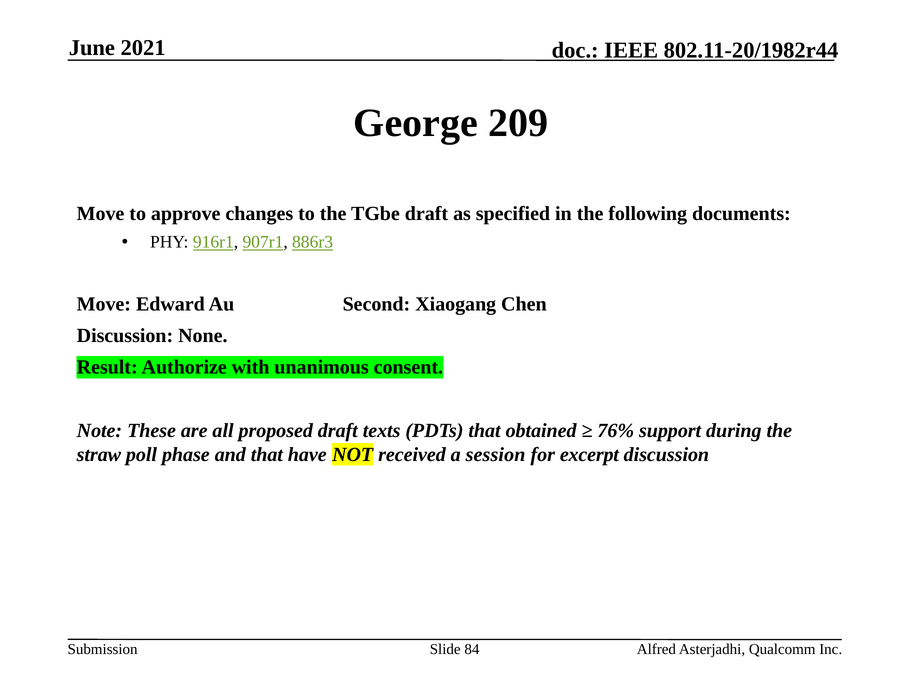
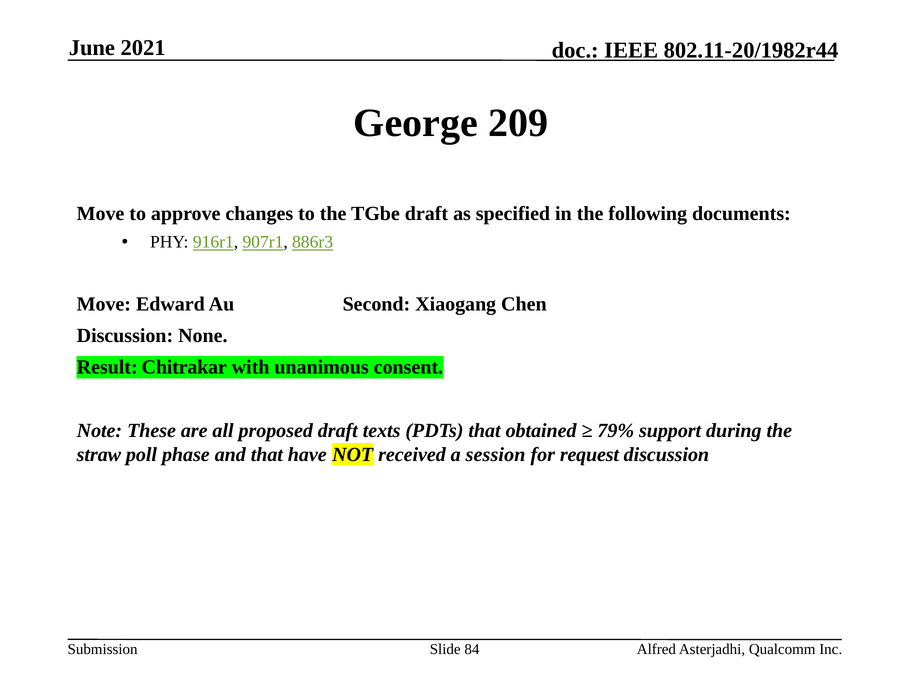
Authorize: Authorize -> Chitrakar (184, 367)
76%: 76% -> 79% (616, 430)
excerpt: excerpt -> request (589, 454)
